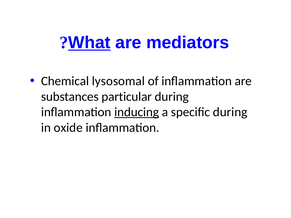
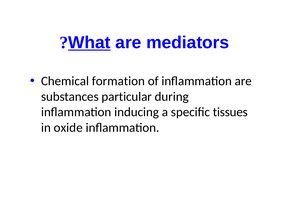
lysosomal: lysosomal -> formation (118, 81)
inducing underline: present -> none (137, 112)
specific during: during -> tissues (230, 112)
